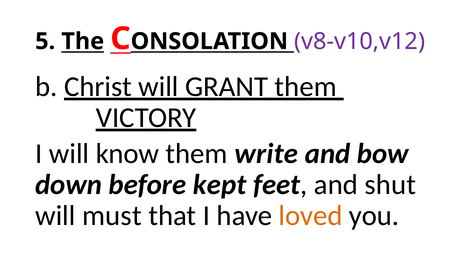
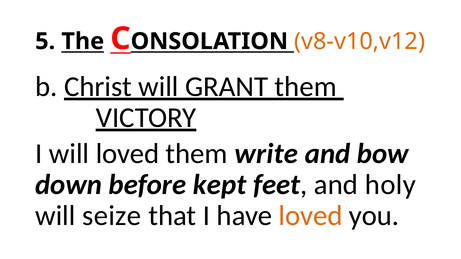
v8-v10,v12 colour: purple -> orange (360, 41)
will know: know -> loved (127, 154)
shut: shut -> holy (390, 185)
must: must -> seize (112, 216)
